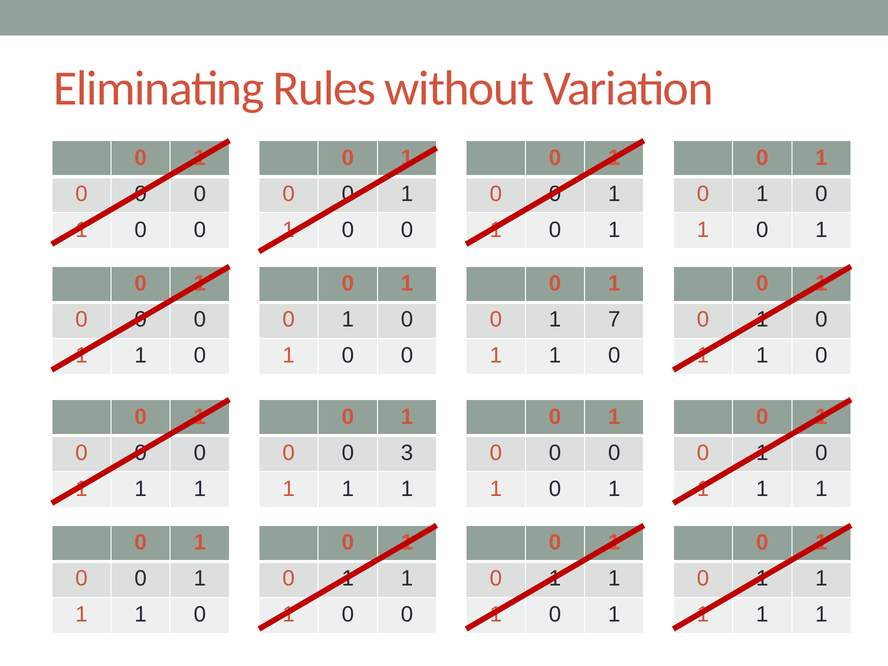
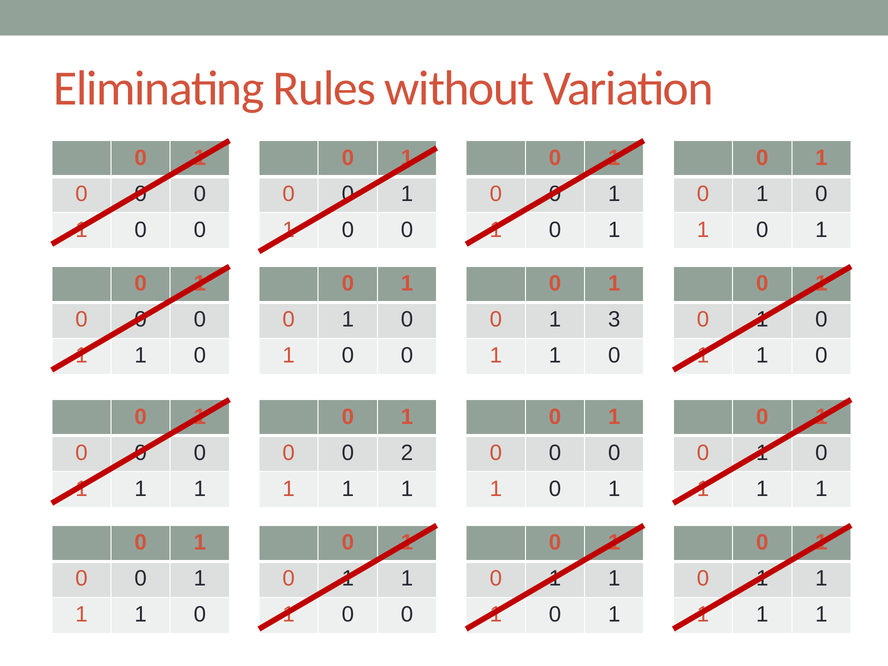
7: 7 -> 3 (614, 320)
3: 3 -> 2 (407, 453)
